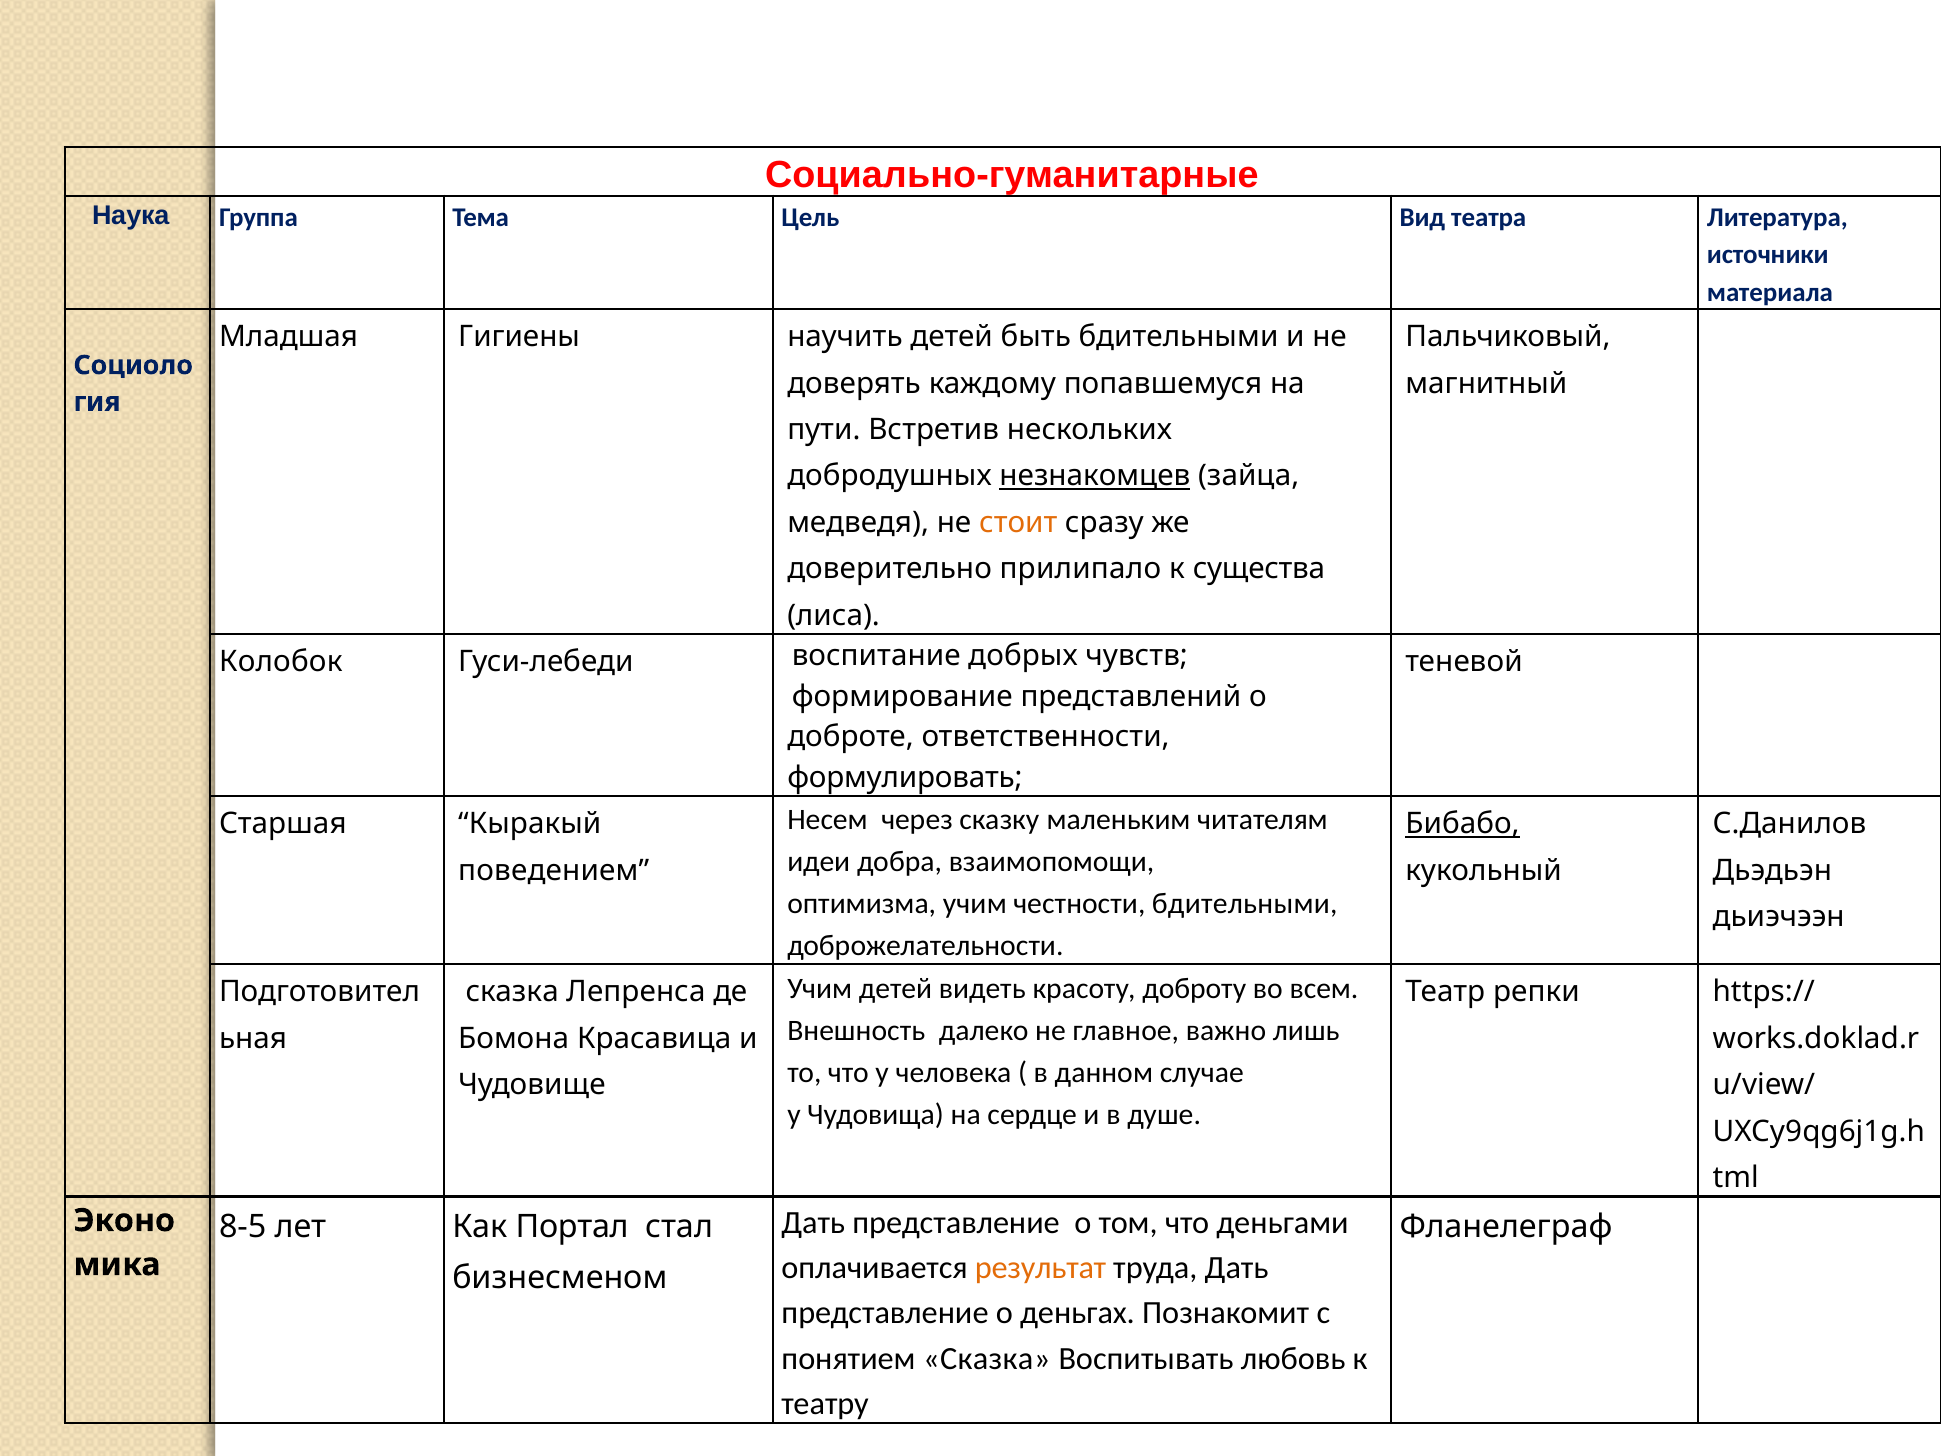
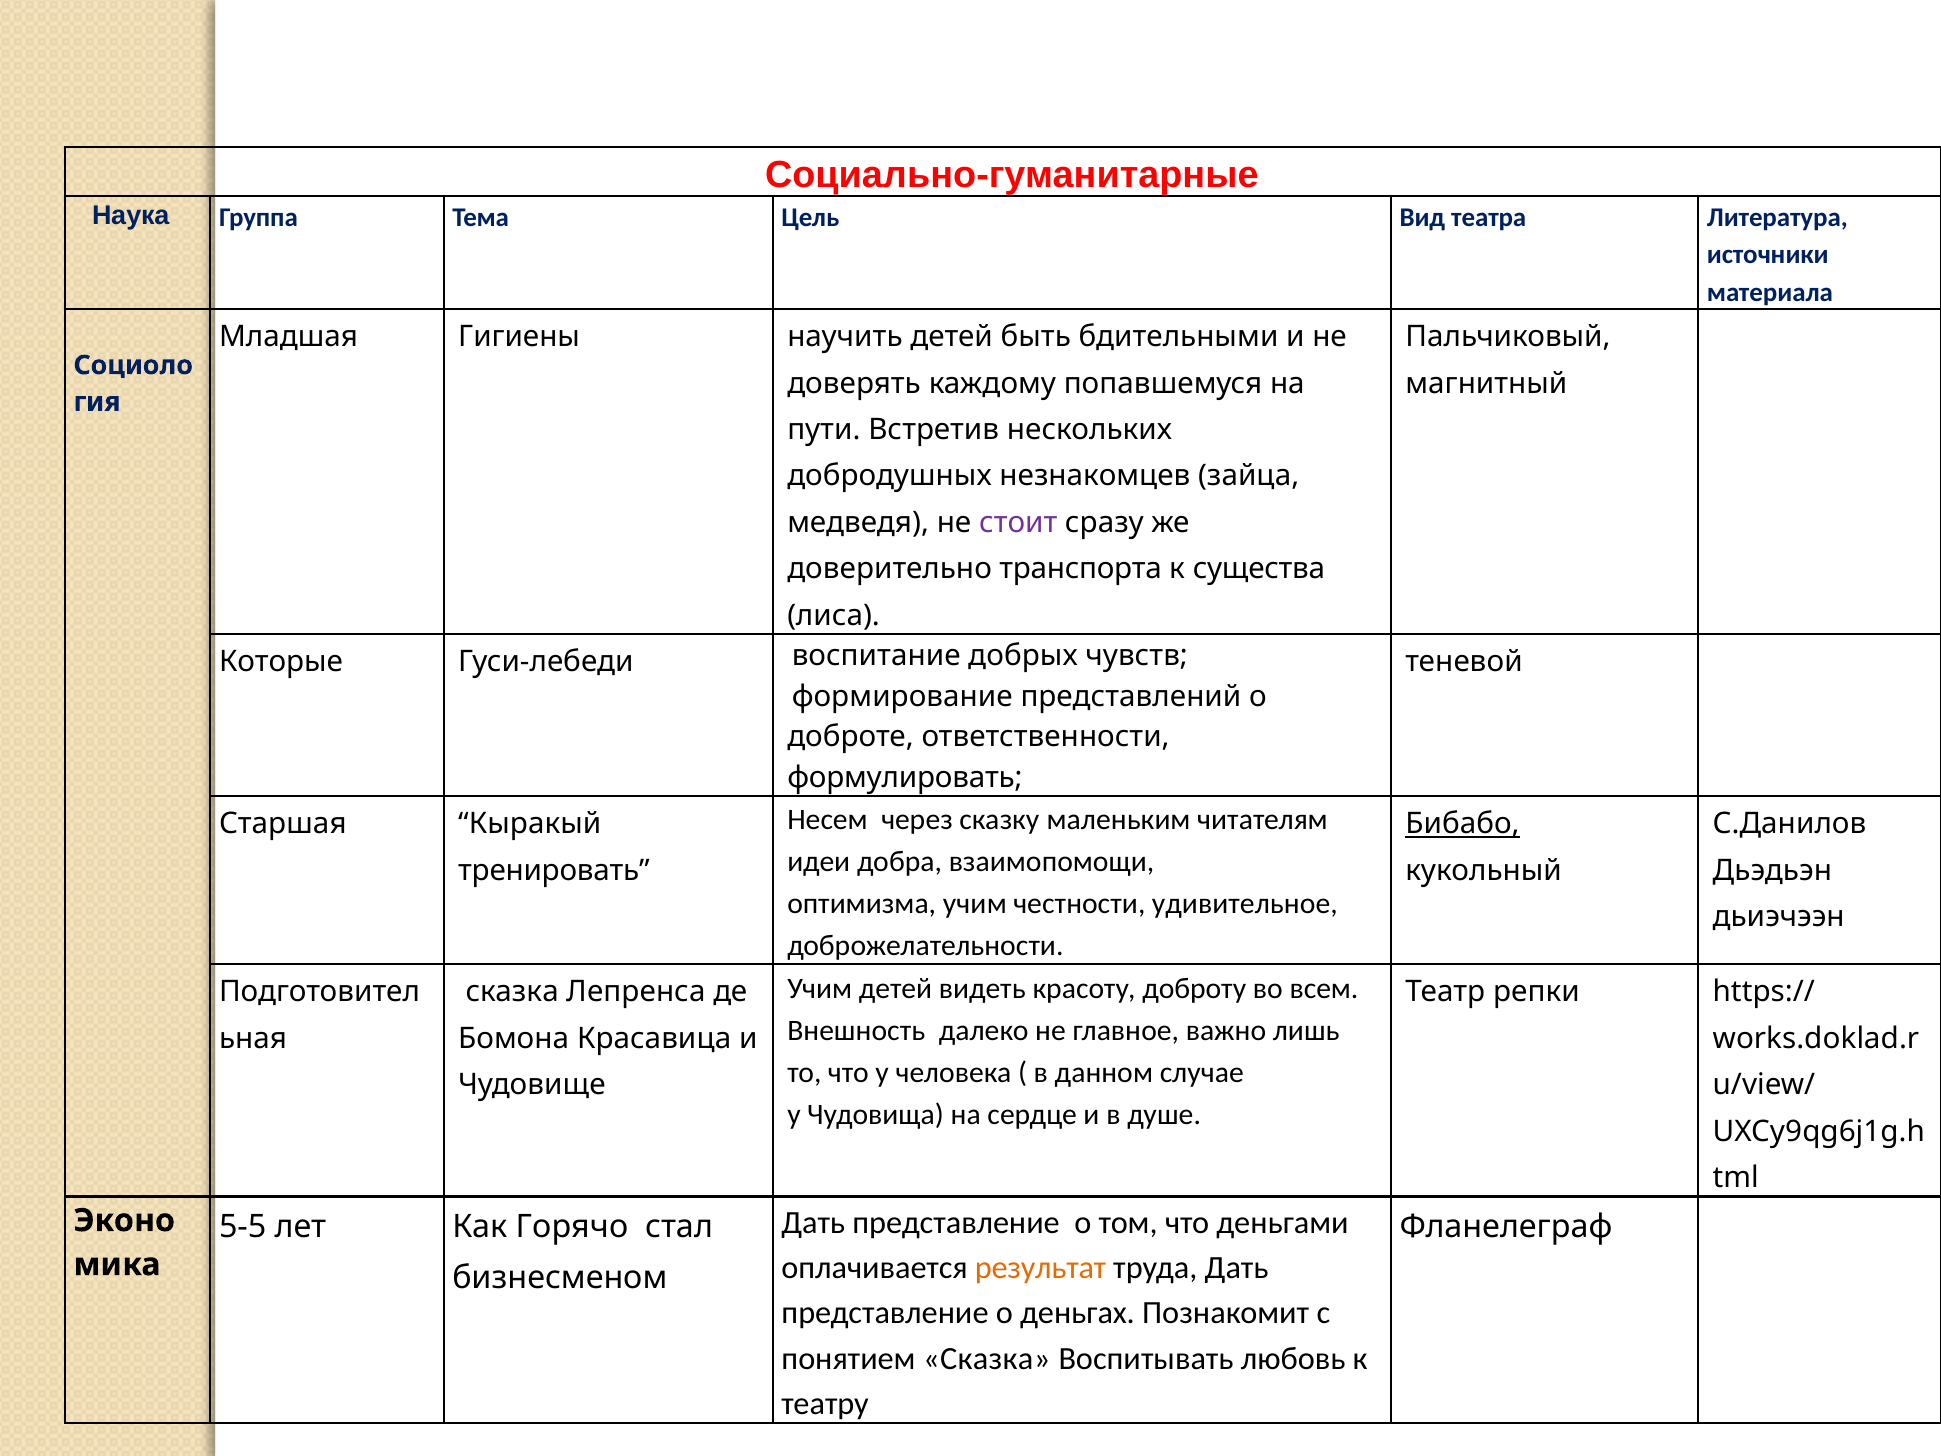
незнакомцев underline: present -> none (1095, 476)
стоит colour: orange -> purple (1018, 523)
прилипало: прилипало -> транспорта (1081, 569)
Колобок: Колобок -> Которые (281, 662)
поведением: поведением -> тренировать (554, 870)
честности бдительными: бдительными -> удивительное (1245, 904)
8-5: 8-5 -> 5-5 (243, 1227)
Портал: Портал -> Горячо (572, 1227)
